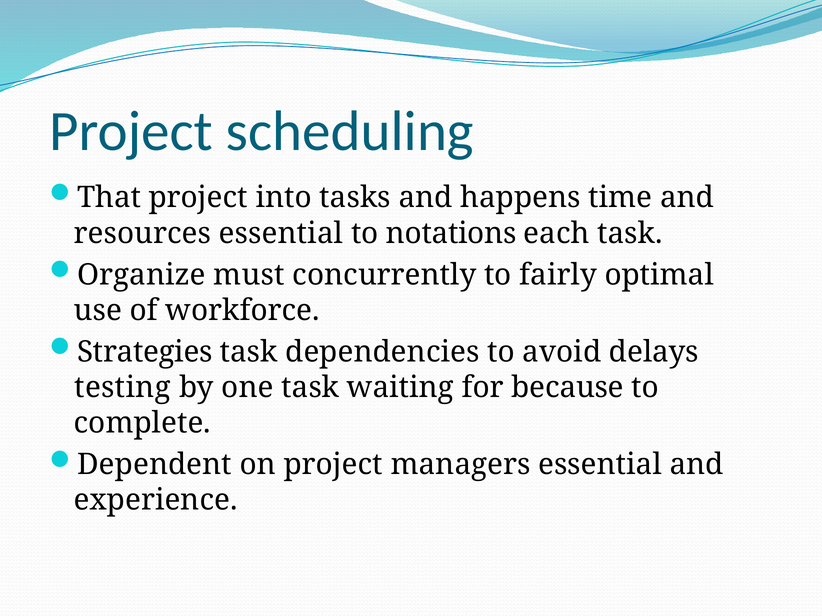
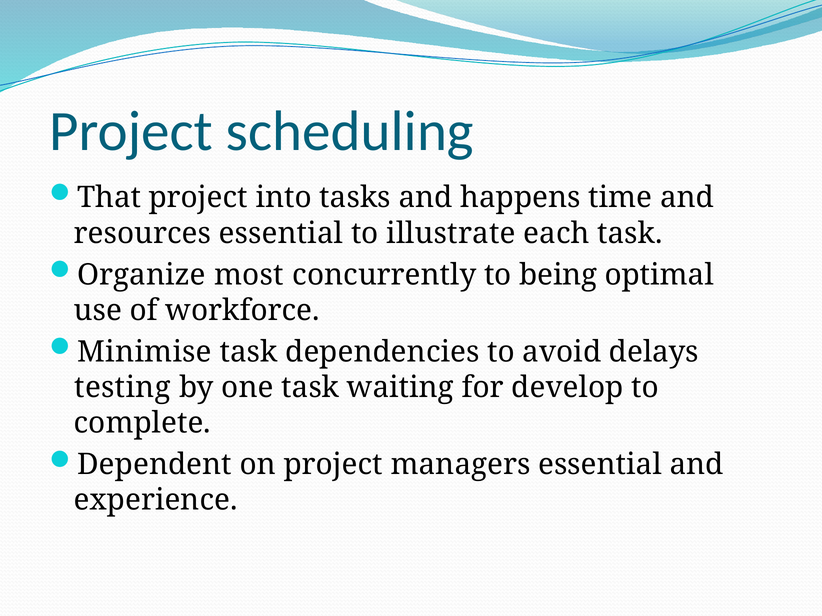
notations: notations -> illustrate (451, 233)
must: must -> most (249, 275)
fairly: fairly -> being (558, 275)
Strategies: Strategies -> Minimise (145, 352)
because: because -> develop (567, 388)
